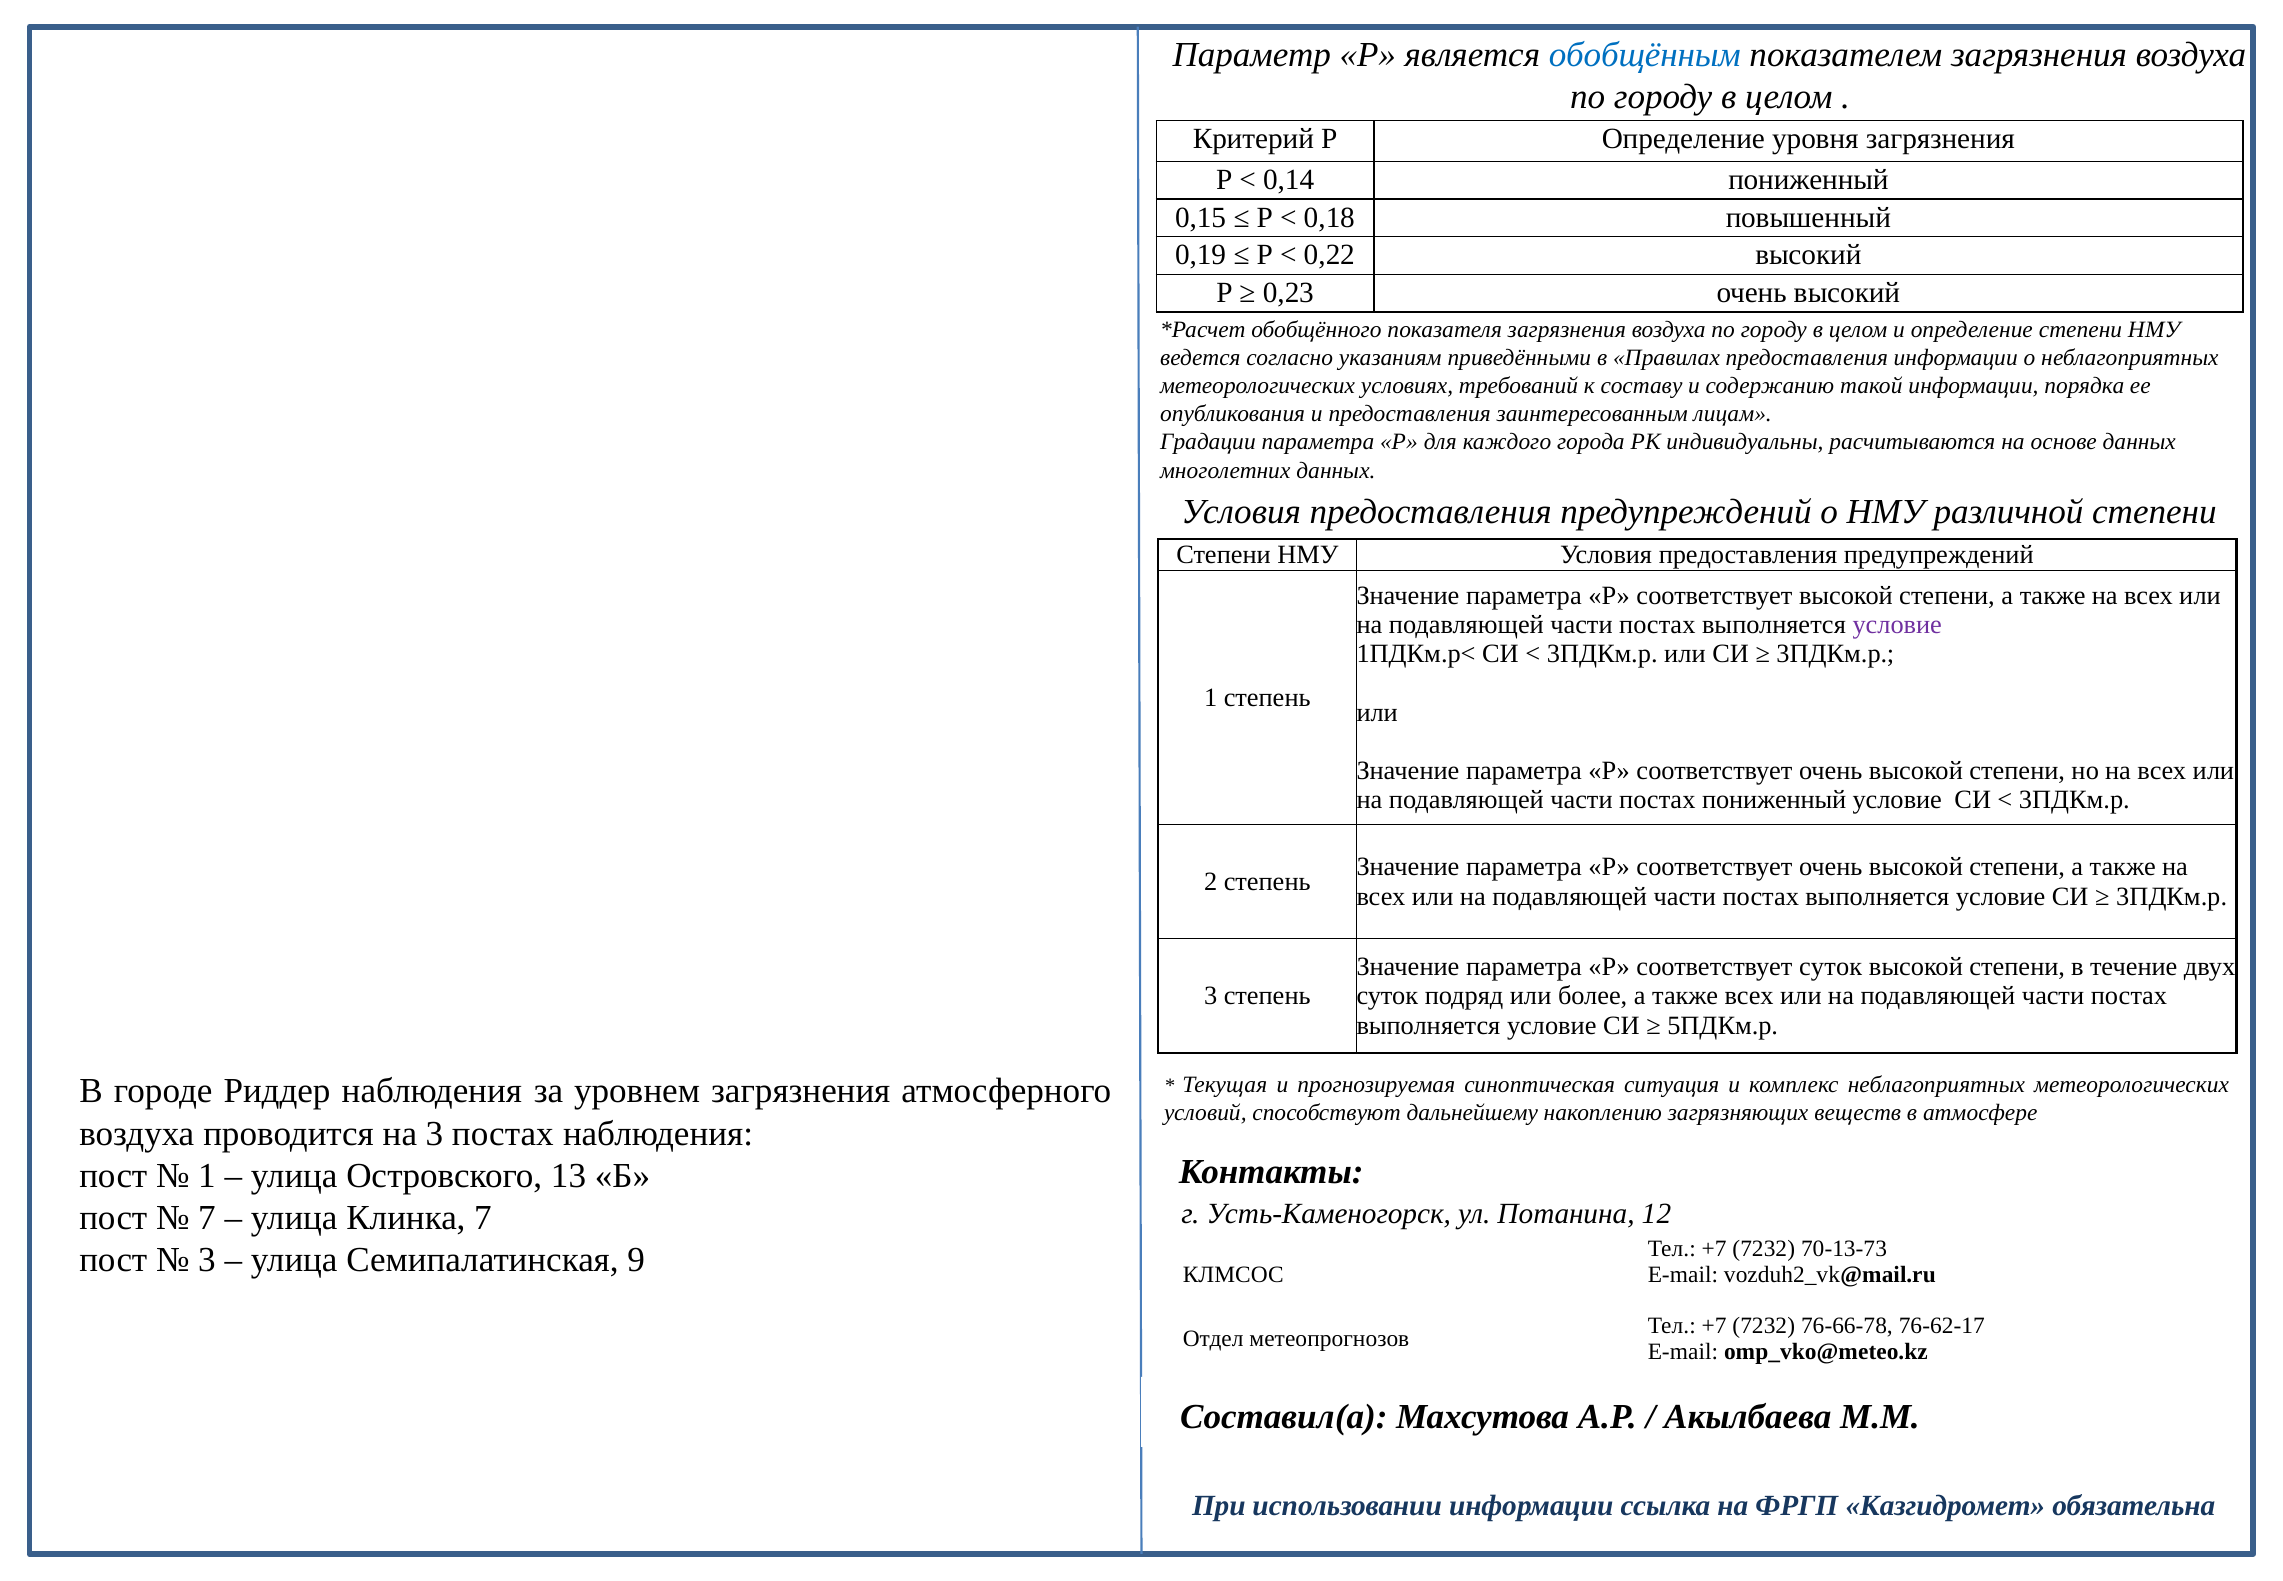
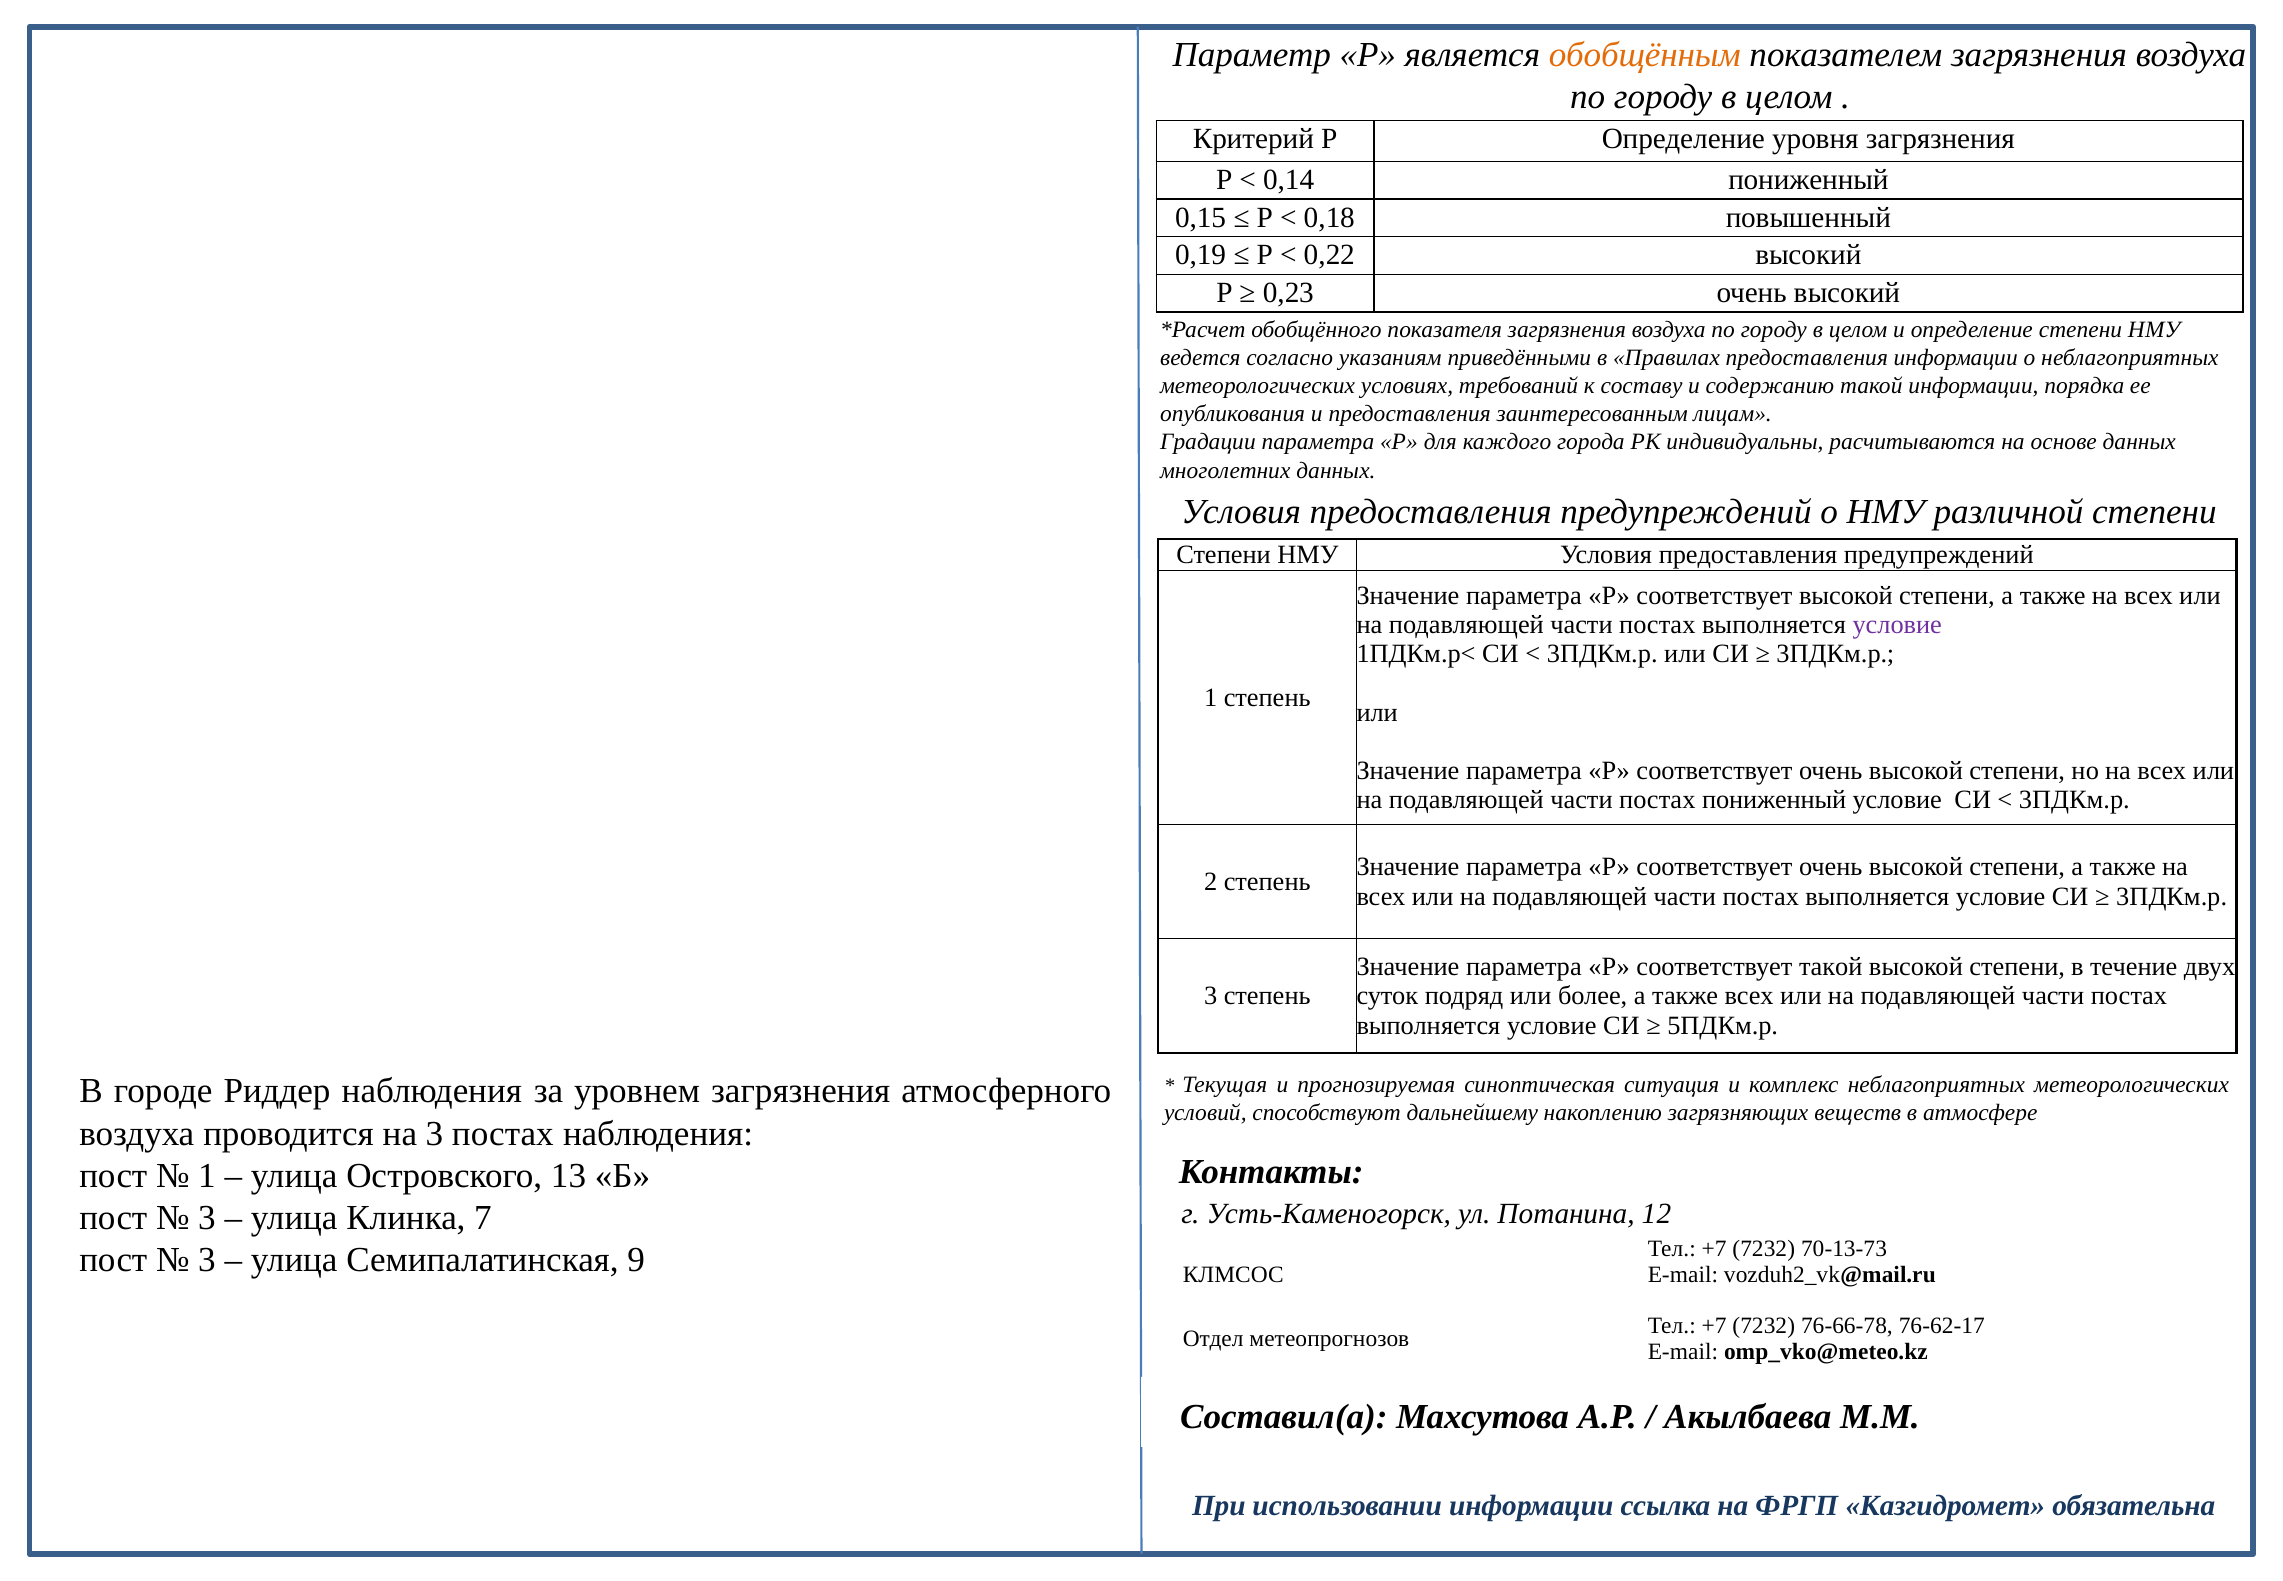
обобщённым colour: blue -> orange (1645, 55)
соответствует суток: суток -> такой (1831, 967)
7: 7 -> 3 (207, 1217)
